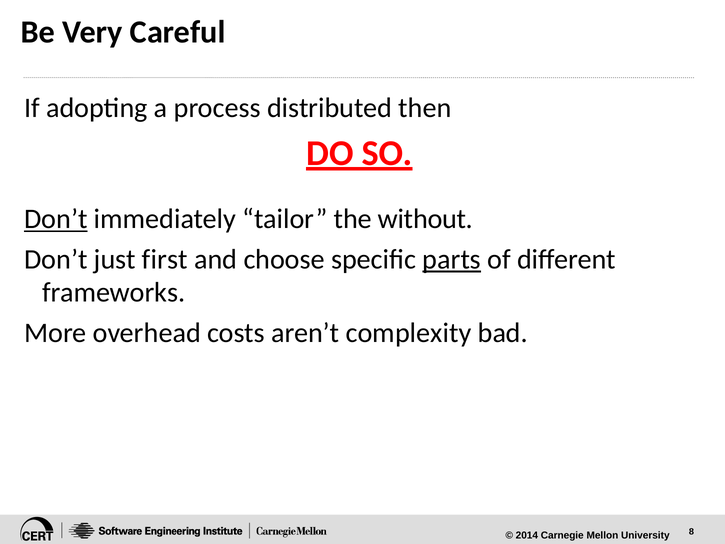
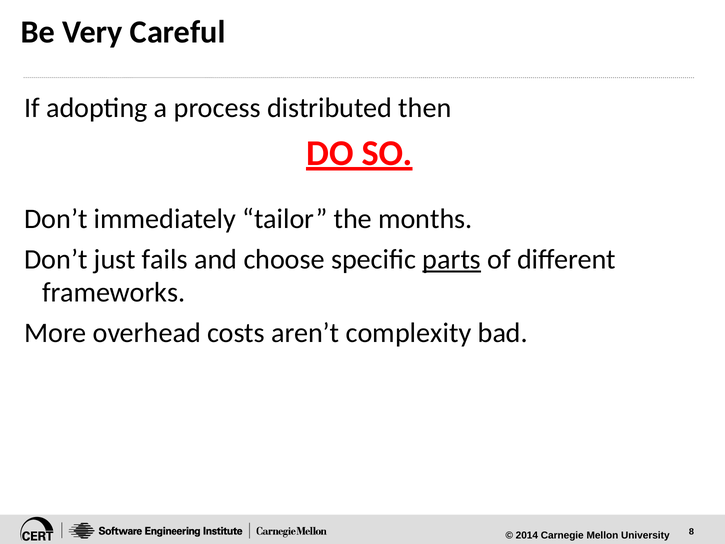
Don’t underline: present -> none (56, 219)
without: without -> months (425, 219)
first: first -> fails (165, 259)
